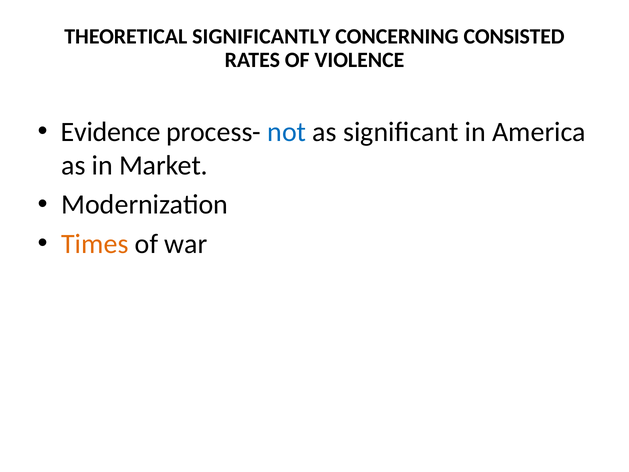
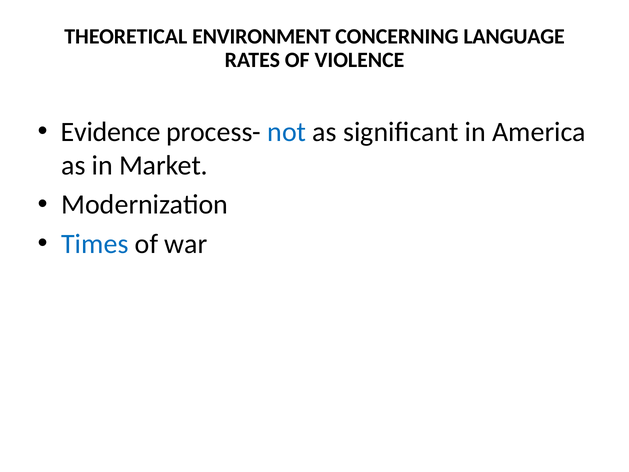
SIGNIFICANTLY: SIGNIFICANTLY -> ENVIRONMENT (261, 37)
CONSISTED: CONSISTED -> LANGUAGE (514, 37)
Times colour: orange -> blue (95, 244)
